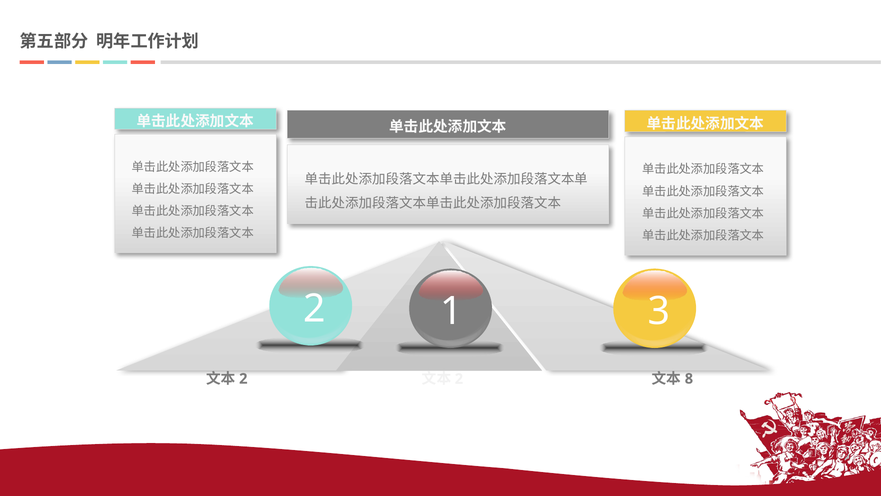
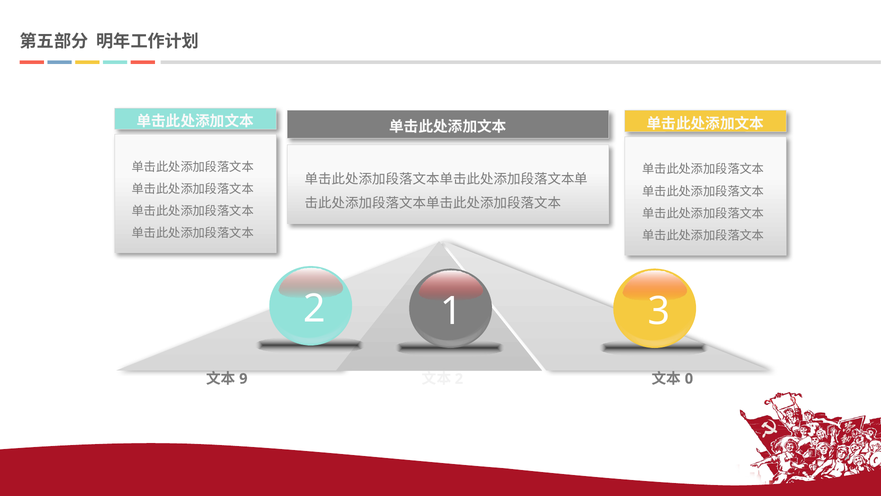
2: 2 -> 9 (243, 378)
8: 8 -> 0 (689, 378)
